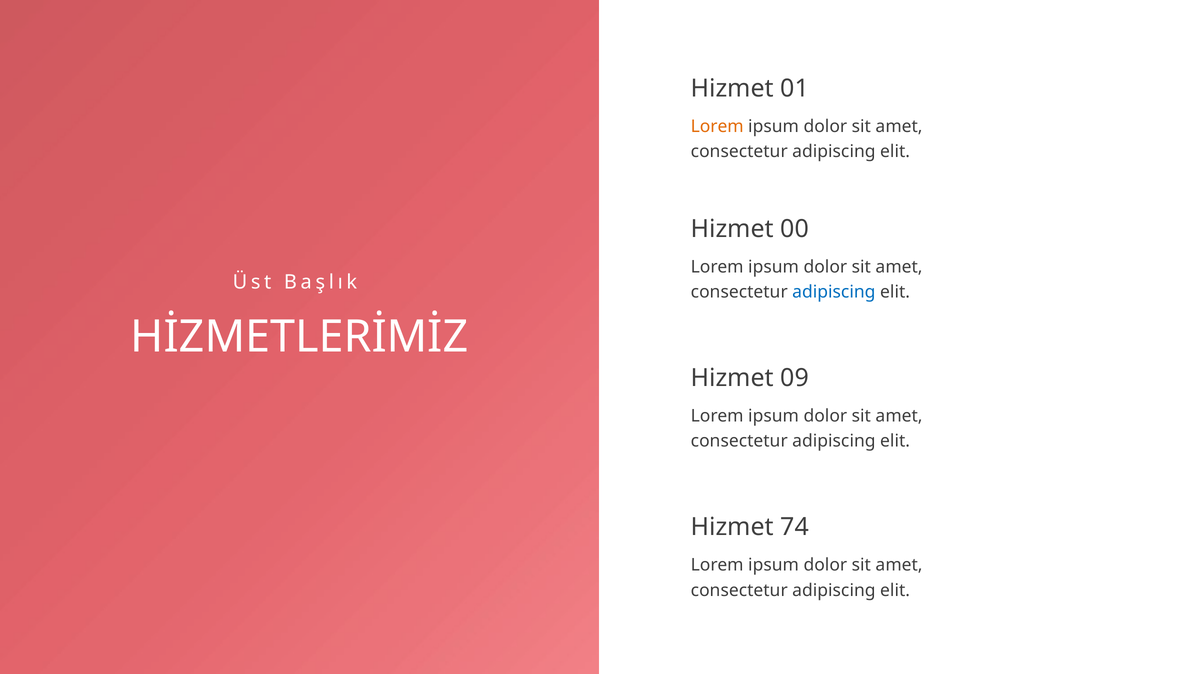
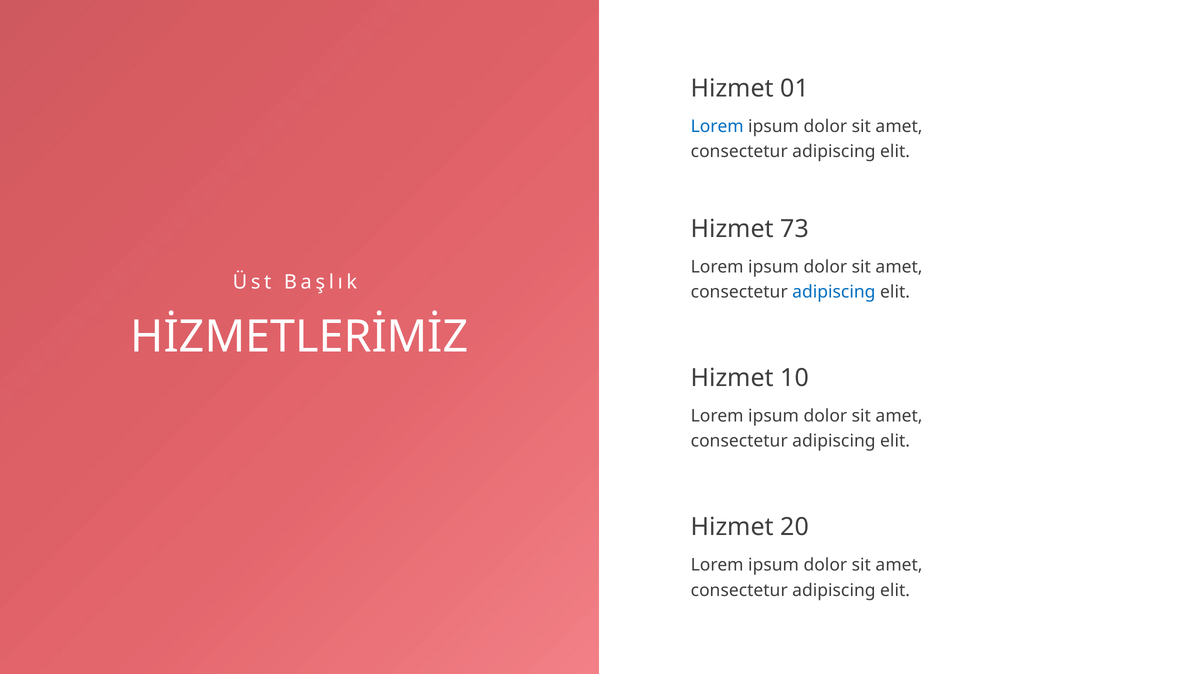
Lorem colour: orange -> blue (717, 126)
00: 00 -> 73 (795, 229)
09: 09 -> 10 (795, 378)
74: 74 -> 20 (795, 527)
